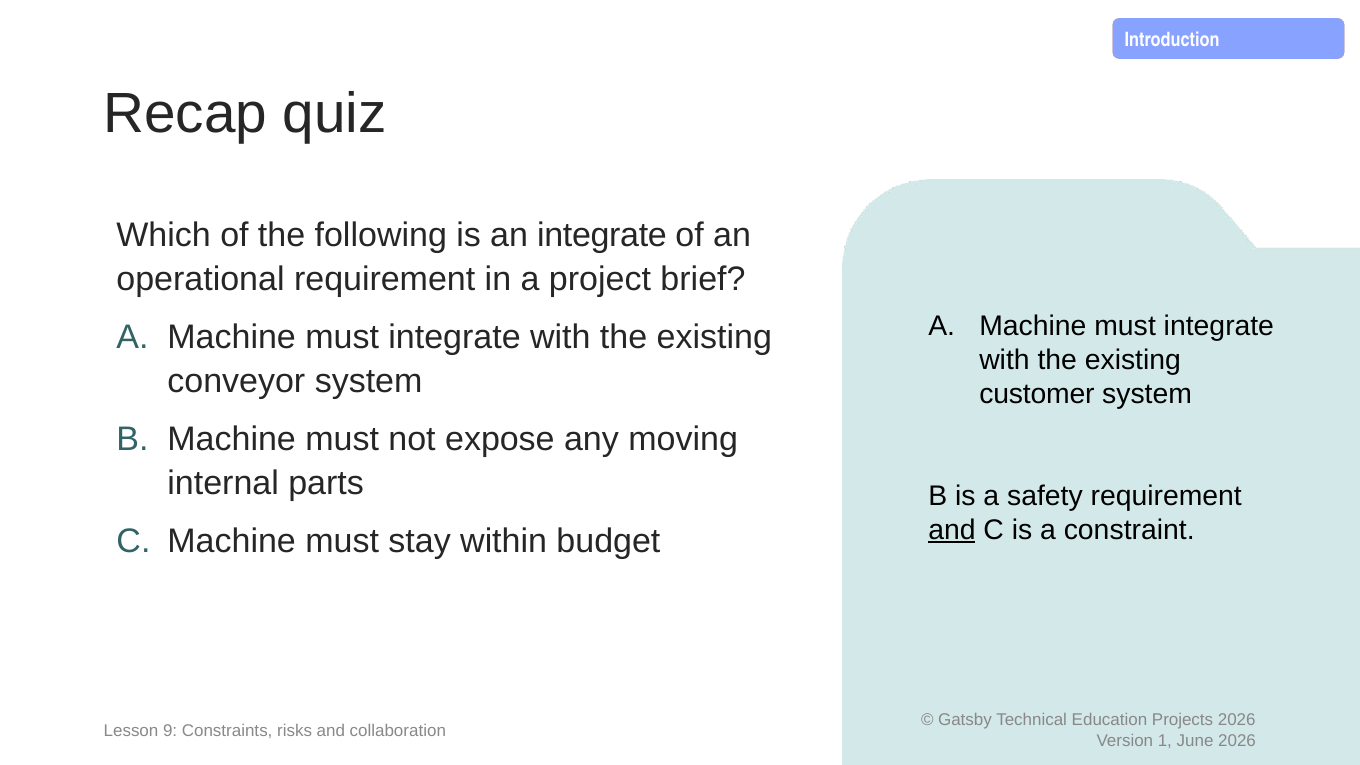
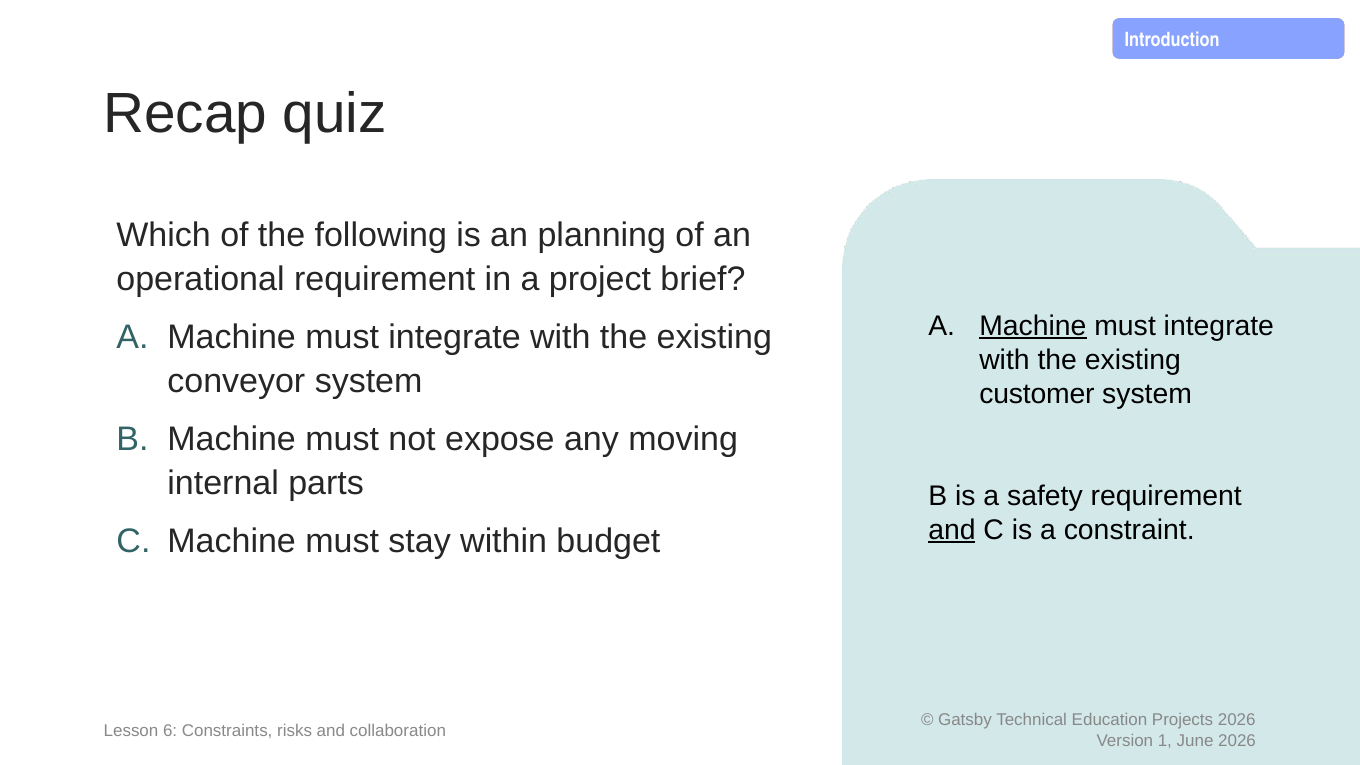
an integrate: integrate -> planning (602, 235)
Machine underline: none -> present (1033, 326)
9: 9 -> 6 (170, 731)
